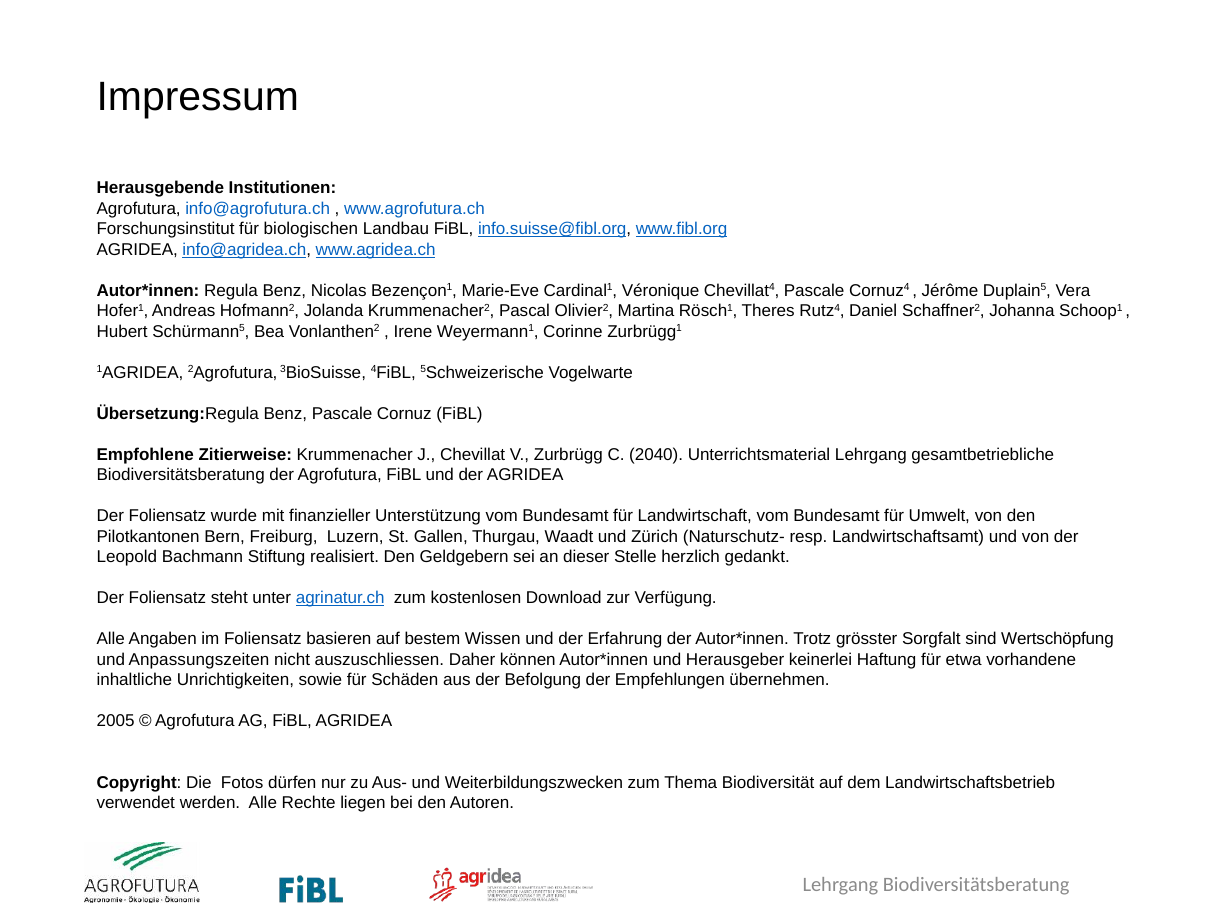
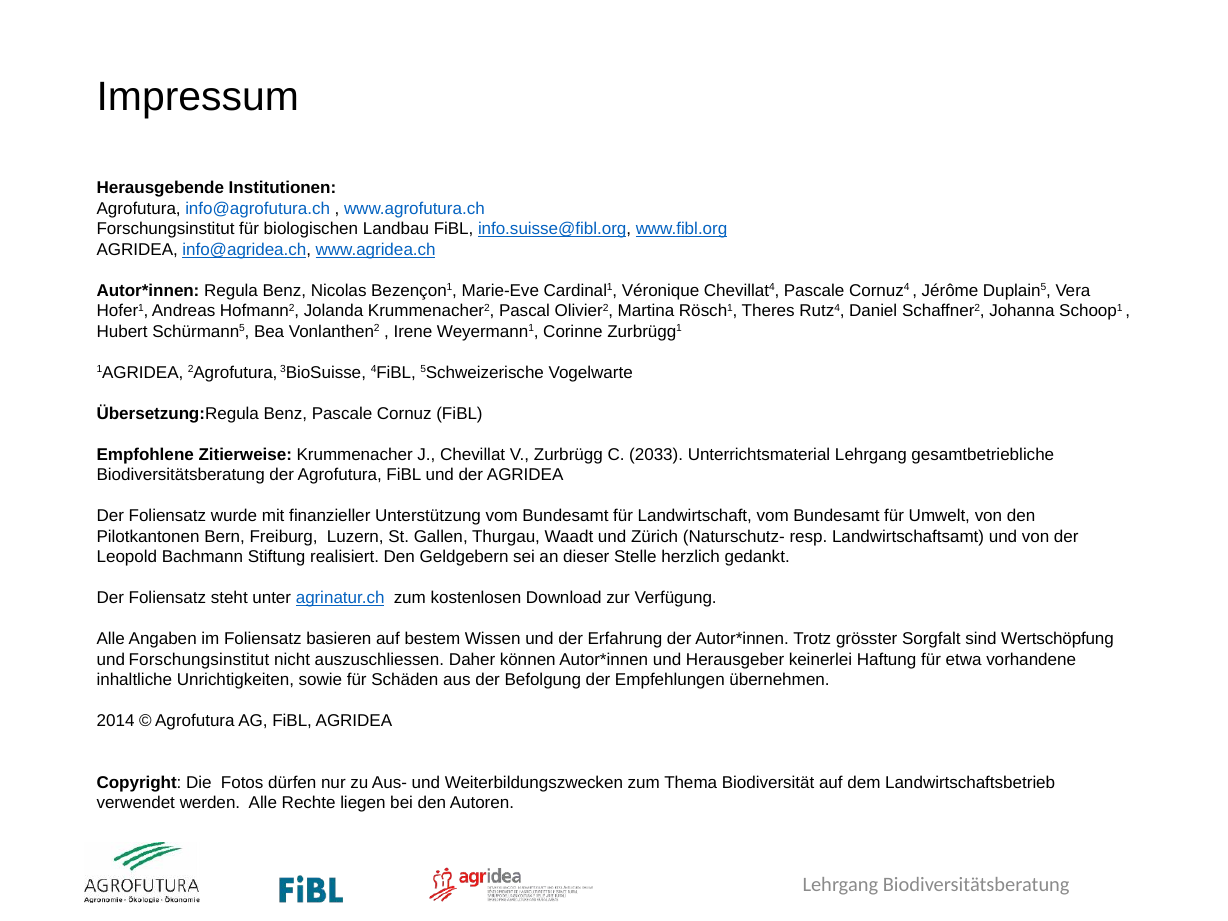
2040: 2040 -> 2033 (656, 454)
und Anpassungszeiten: Anpassungszeiten -> Forschungsinstitut (199, 659)
2005: 2005 -> 2014 (116, 721)
